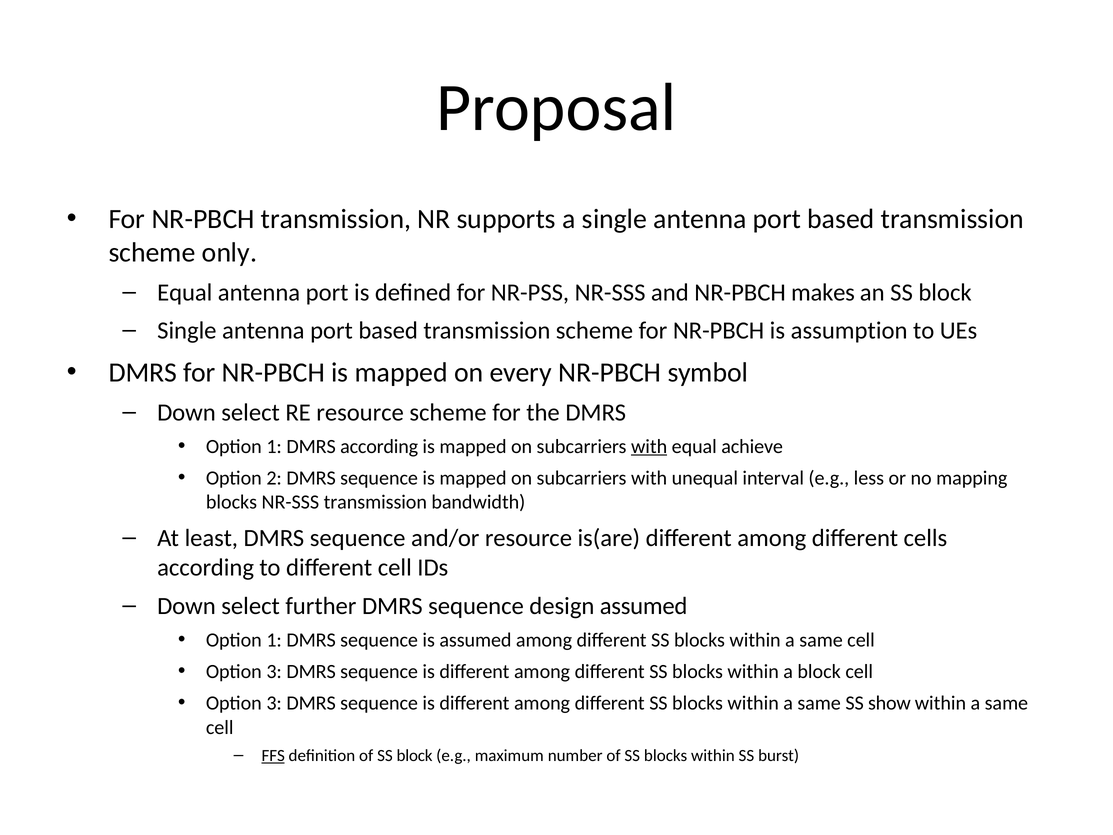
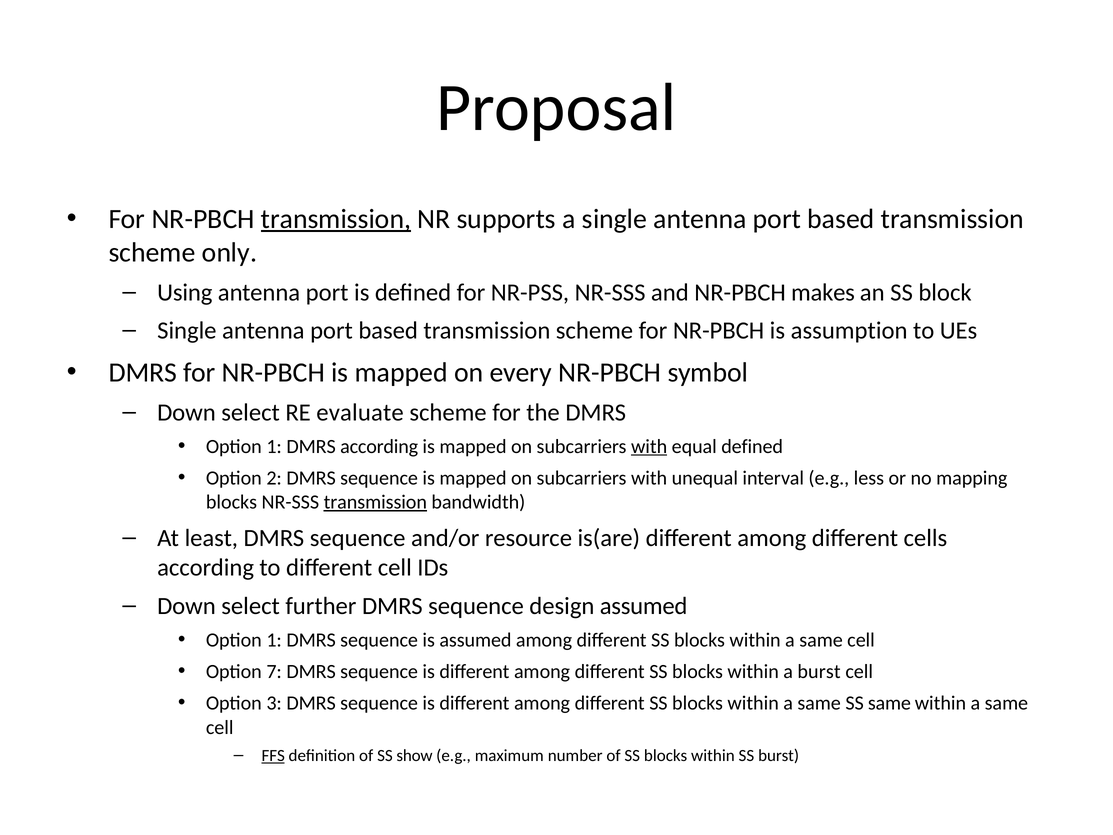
transmission underline: none -> present (336, 219)
Equal: Equal -> Using (185, 292)
RE resource: resource -> evaluate (360, 412)
equal achieve: achieve -> defined (752, 446)
transmission underline: none -> present (375, 502)
3: 3 -> 7 (274, 671)
a block: block -> burst (819, 671)
SS show: show -> same (889, 703)
of SS block: block -> show (415, 755)
